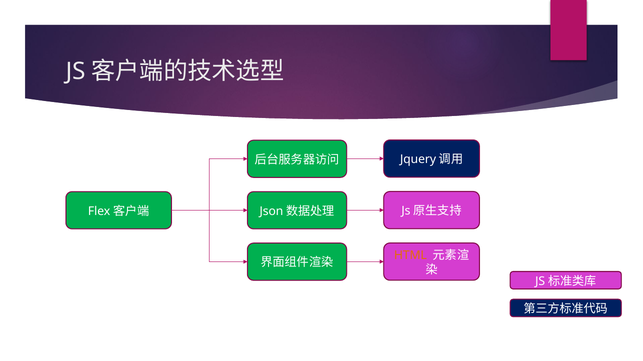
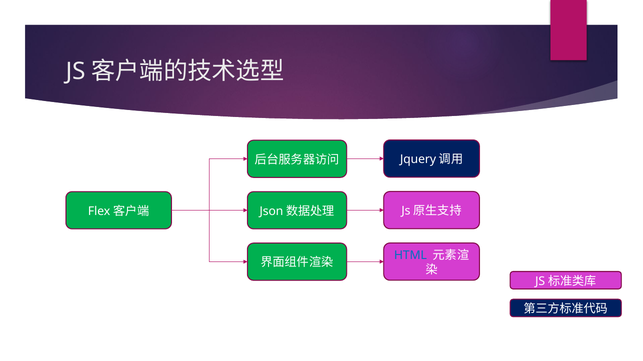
HTML colour: orange -> blue (410, 256)
